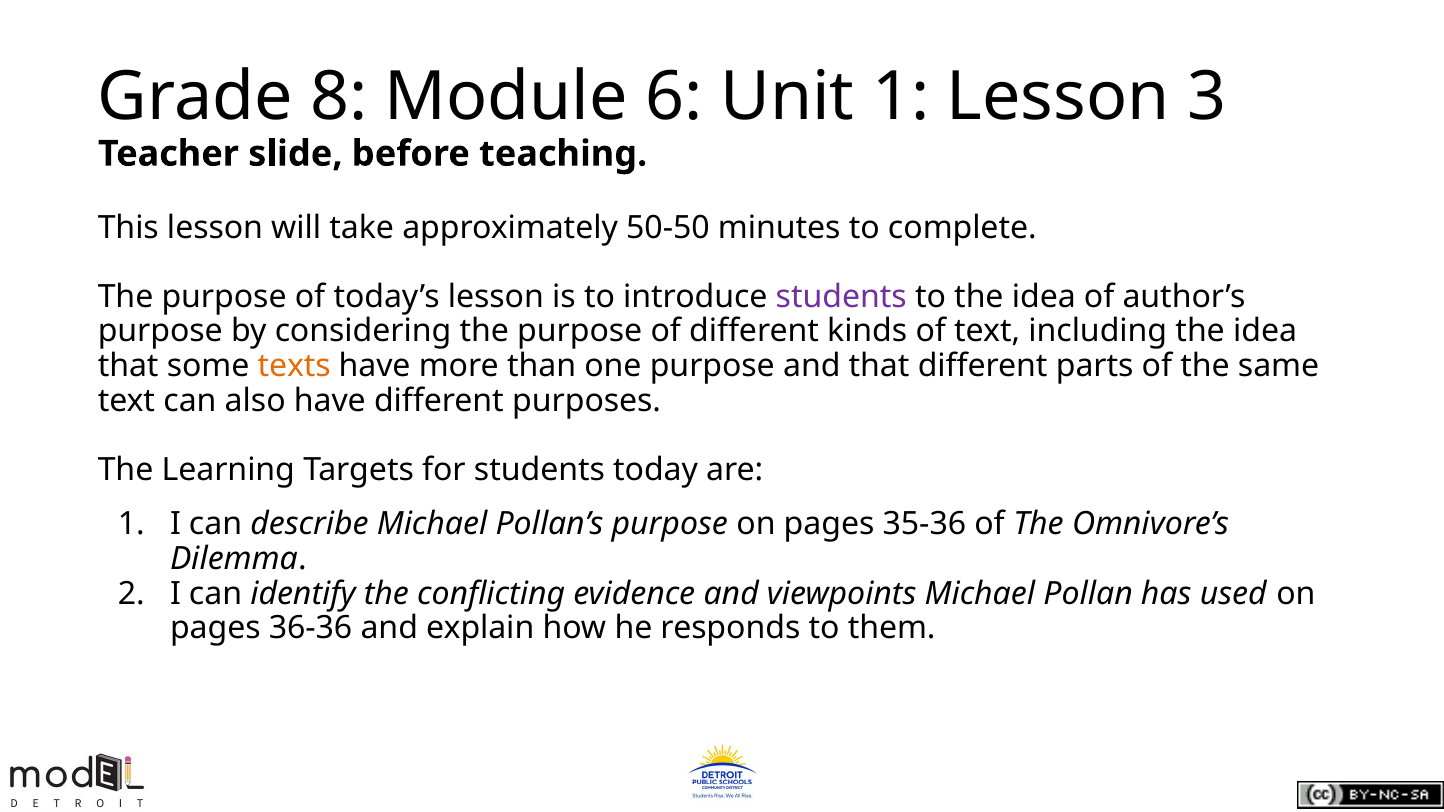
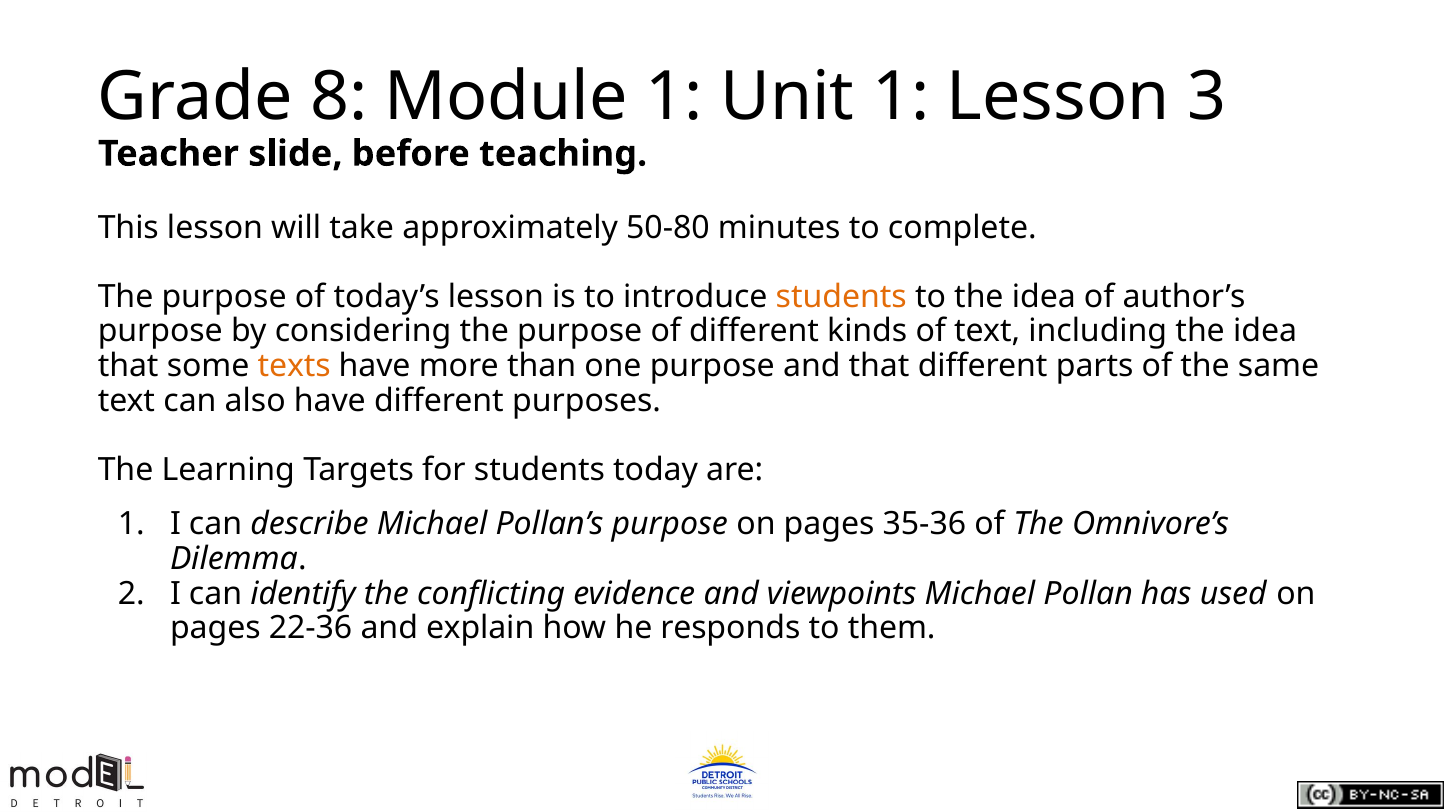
Module 6: 6 -> 1 (674, 97)
50-50: 50-50 -> 50-80 (668, 228)
students colour: purple -> orange (841, 297)
36-36: 36-36 -> 22-36 (311, 628)
